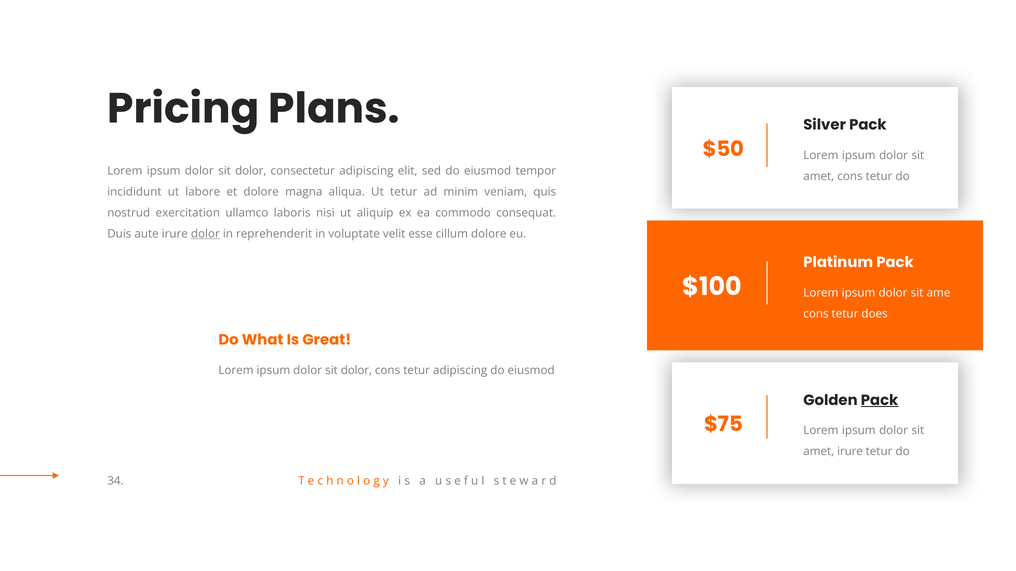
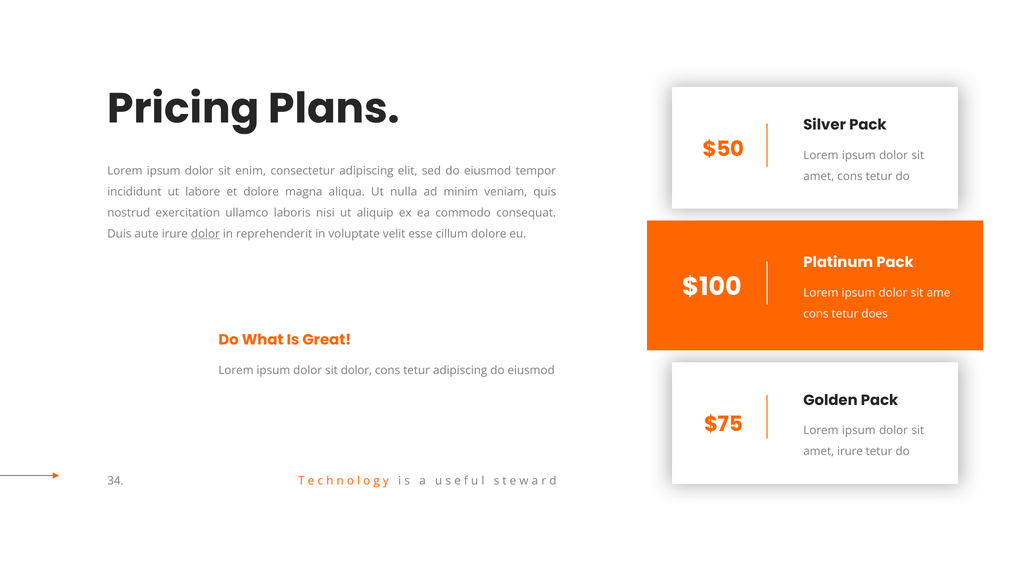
dolor: dolor -> enim (251, 171)
Ut tetur: tetur -> nulla (404, 192)
Pack underline: present -> none (880, 400)
